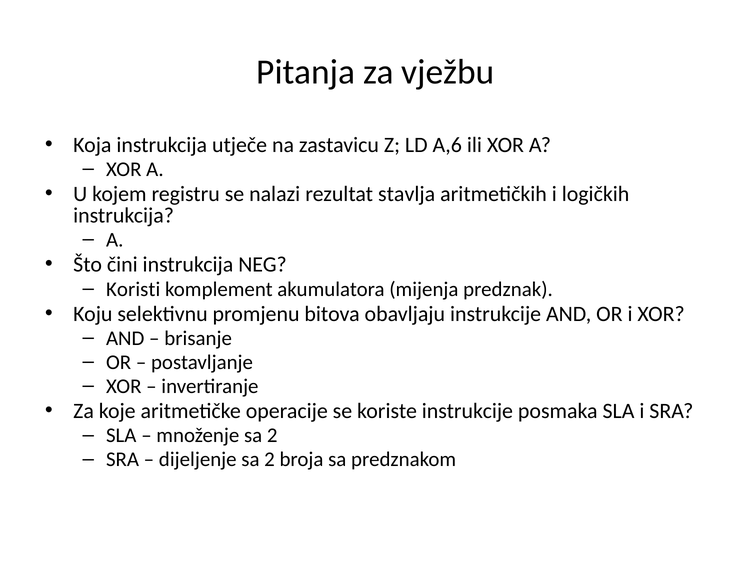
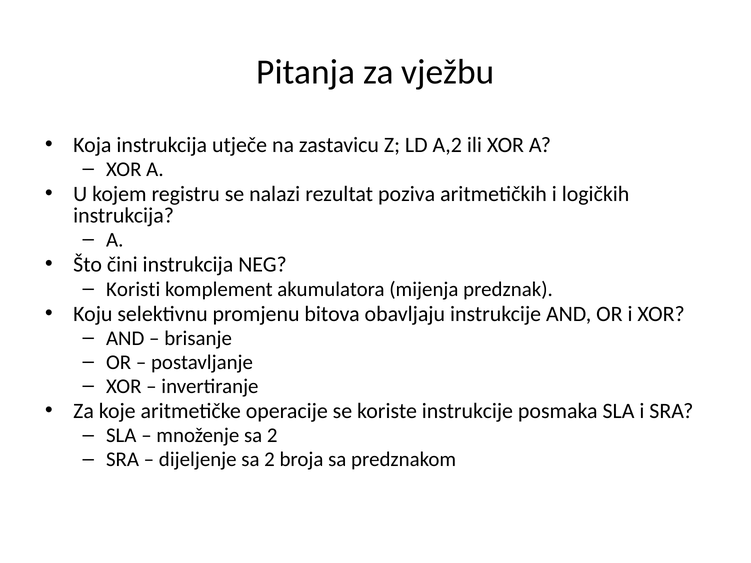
A,6: A,6 -> A,2 (447, 145)
stavlja: stavlja -> poziva (407, 194)
